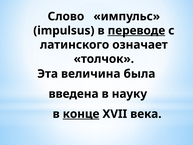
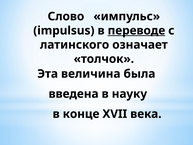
конце underline: present -> none (81, 114)
